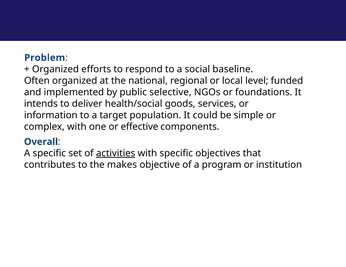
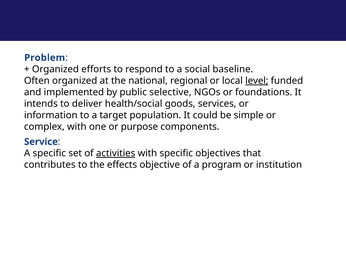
level underline: none -> present (257, 81)
effective: effective -> purpose (139, 127)
Overall: Overall -> Service (41, 142)
makes: makes -> effects (122, 165)
